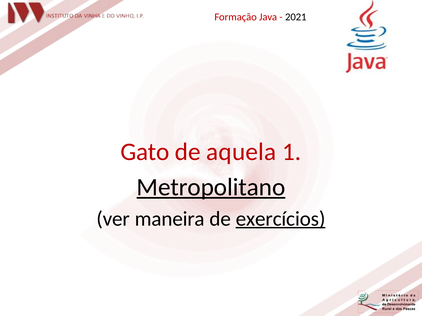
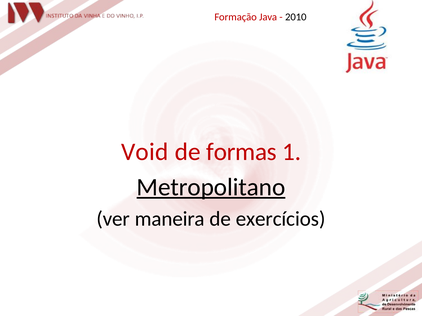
2021: 2021 -> 2010 (296, 17)
Gato: Gato -> Void (145, 152)
aquela: aquela -> formas (242, 152)
exercícios underline: present -> none (281, 219)
